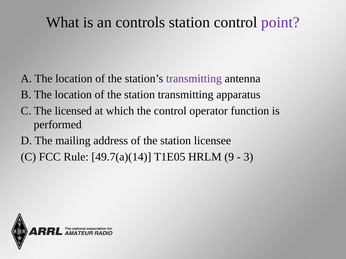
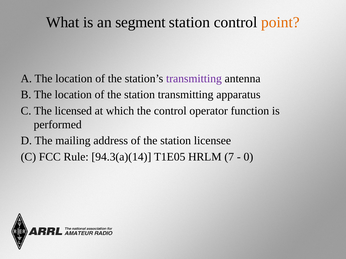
controls: controls -> segment (140, 22)
point colour: purple -> orange (280, 22)
49.7(a)(14: 49.7(a)(14 -> 94.3(a)(14 (121, 157)
9: 9 -> 7 (229, 157)
3: 3 -> 0 (248, 157)
